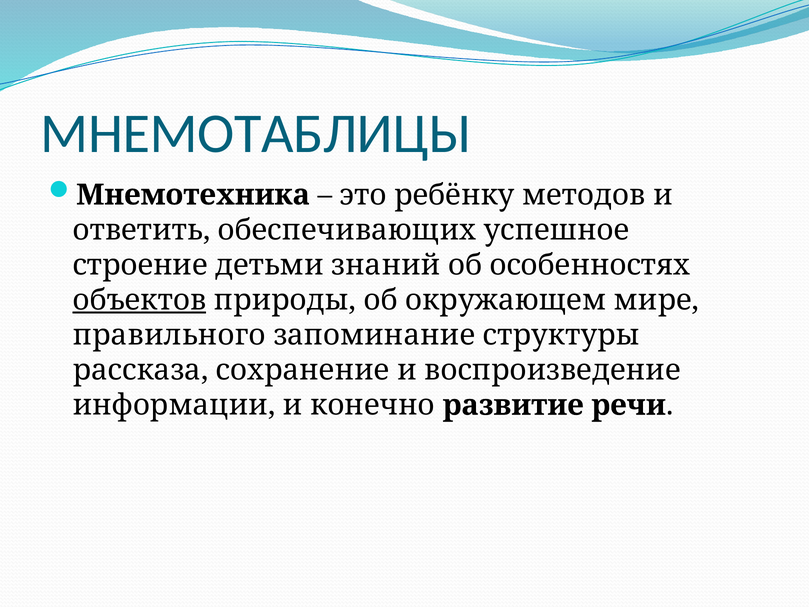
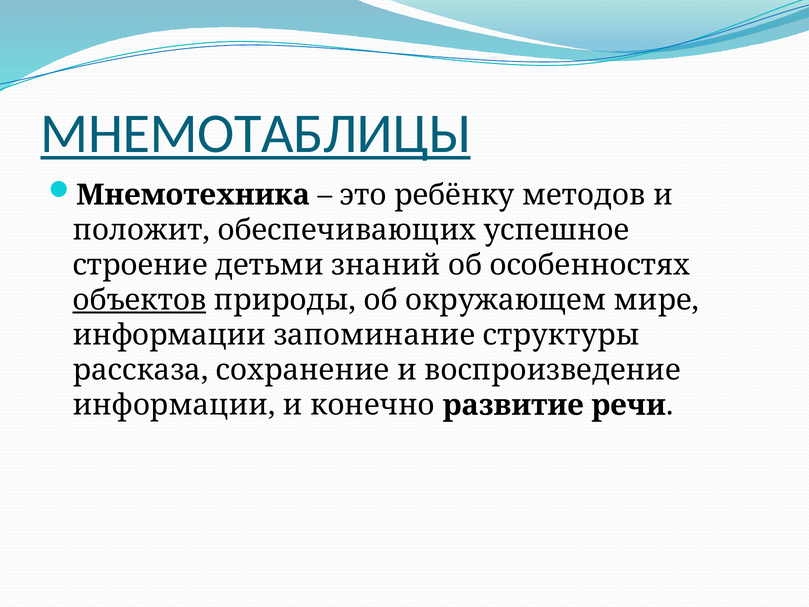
МНЕМОТАБЛИЦЫ underline: none -> present (256, 134)
ответить: ответить -> положит (141, 230)
правильного: правильного -> информации (169, 335)
